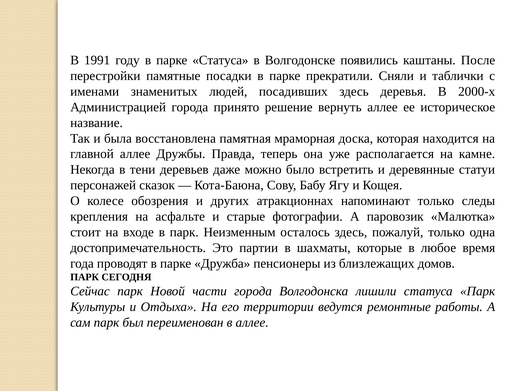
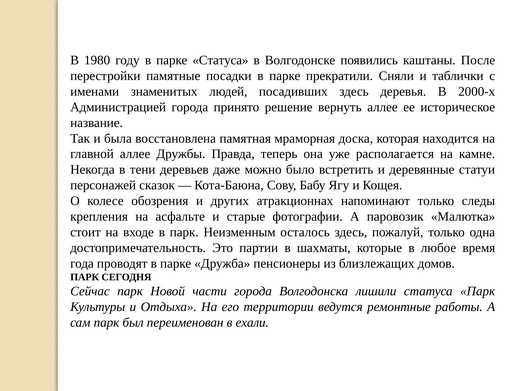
1991: 1991 -> 1980 (97, 60)
в аллее: аллее -> ехали (252, 322)
